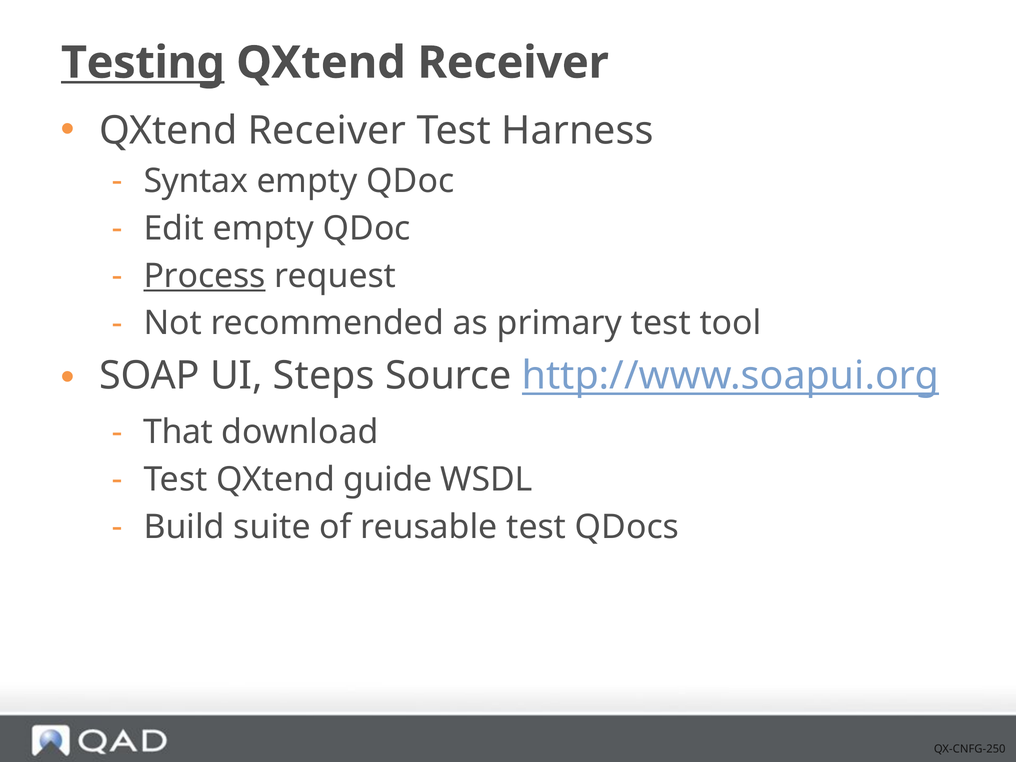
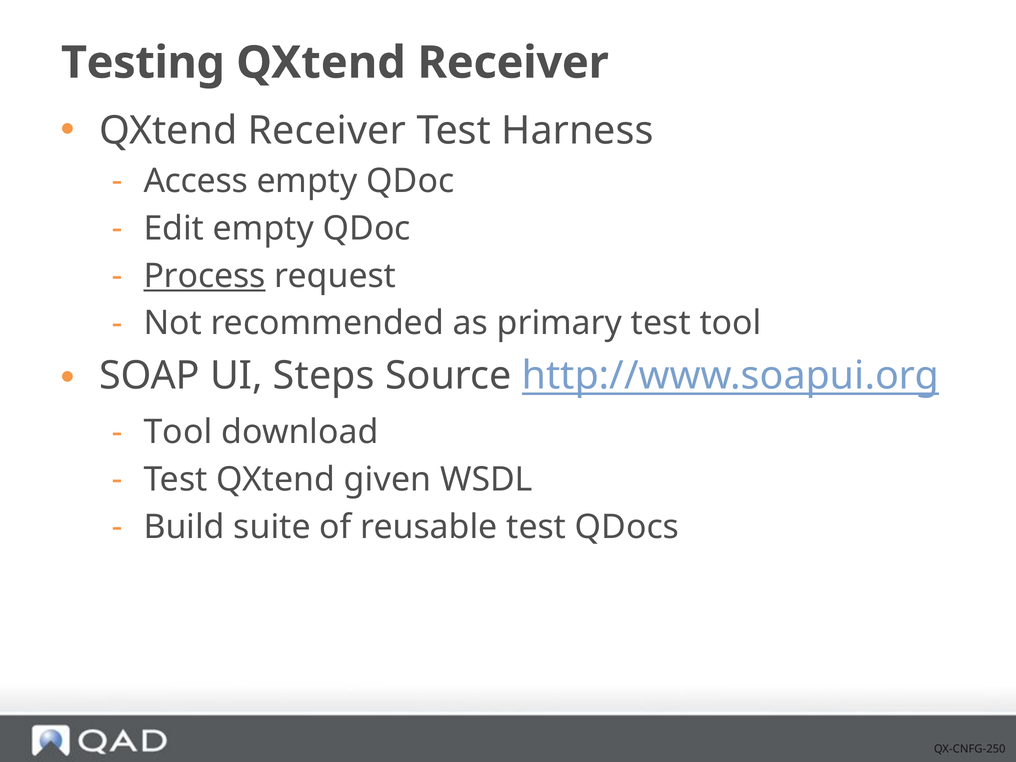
Testing underline: present -> none (143, 63)
Syntax: Syntax -> Access (196, 181)
That: That -> Tool (178, 432)
guide: guide -> given (388, 480)
